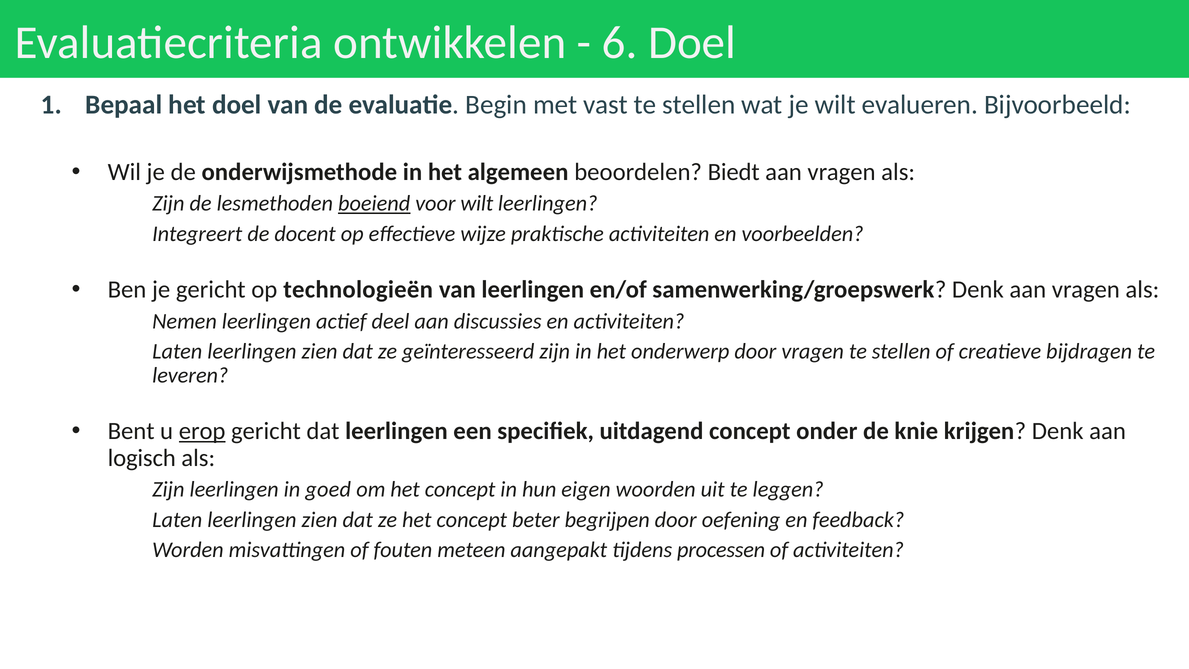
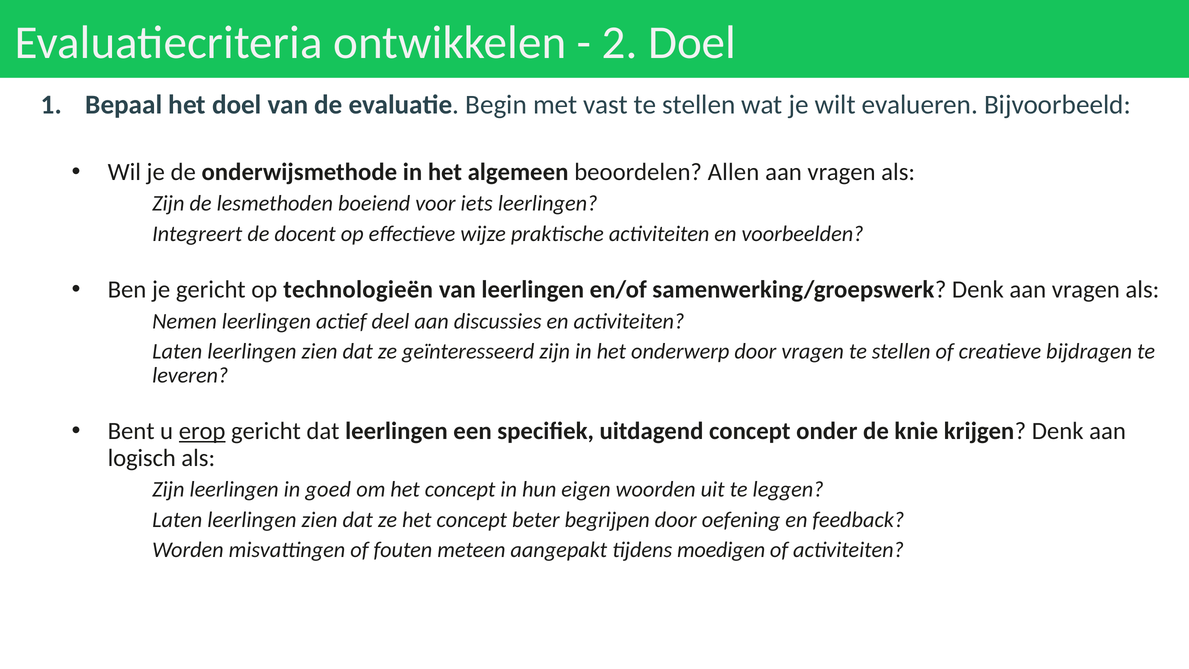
6: 6 -> 2 (620, 43)
Biedt: Biedt -> Allen (734, 172)
boeiend underline: present -> none (374, 204)
voor wilt: wilt -> iets (477, 204)
processen: processen -> moedigen (721, 550)
